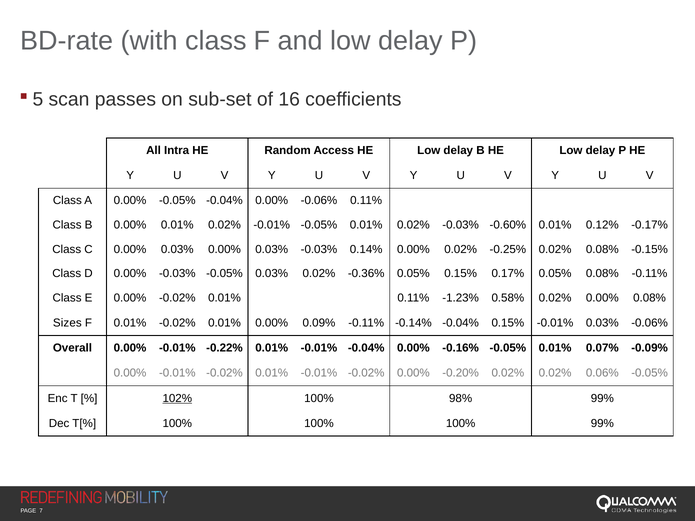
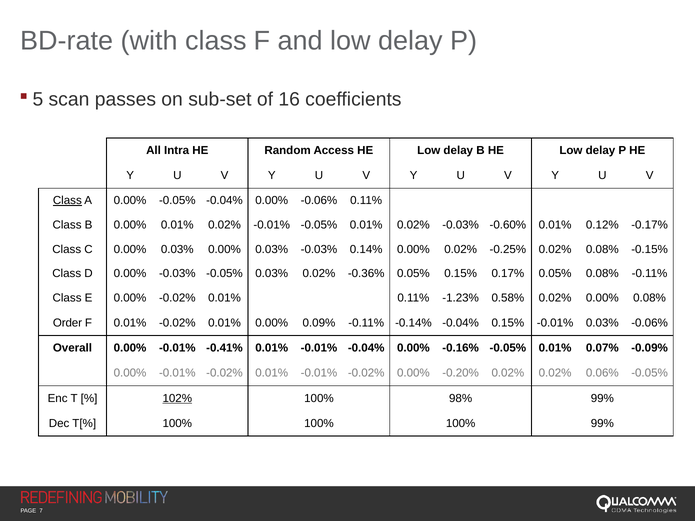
Class underline: none -> present (67, 201)
Sizes: Sizes -> Order (67, 323)
-0.22%: -0.22% -> -0.41% (225, 348)
